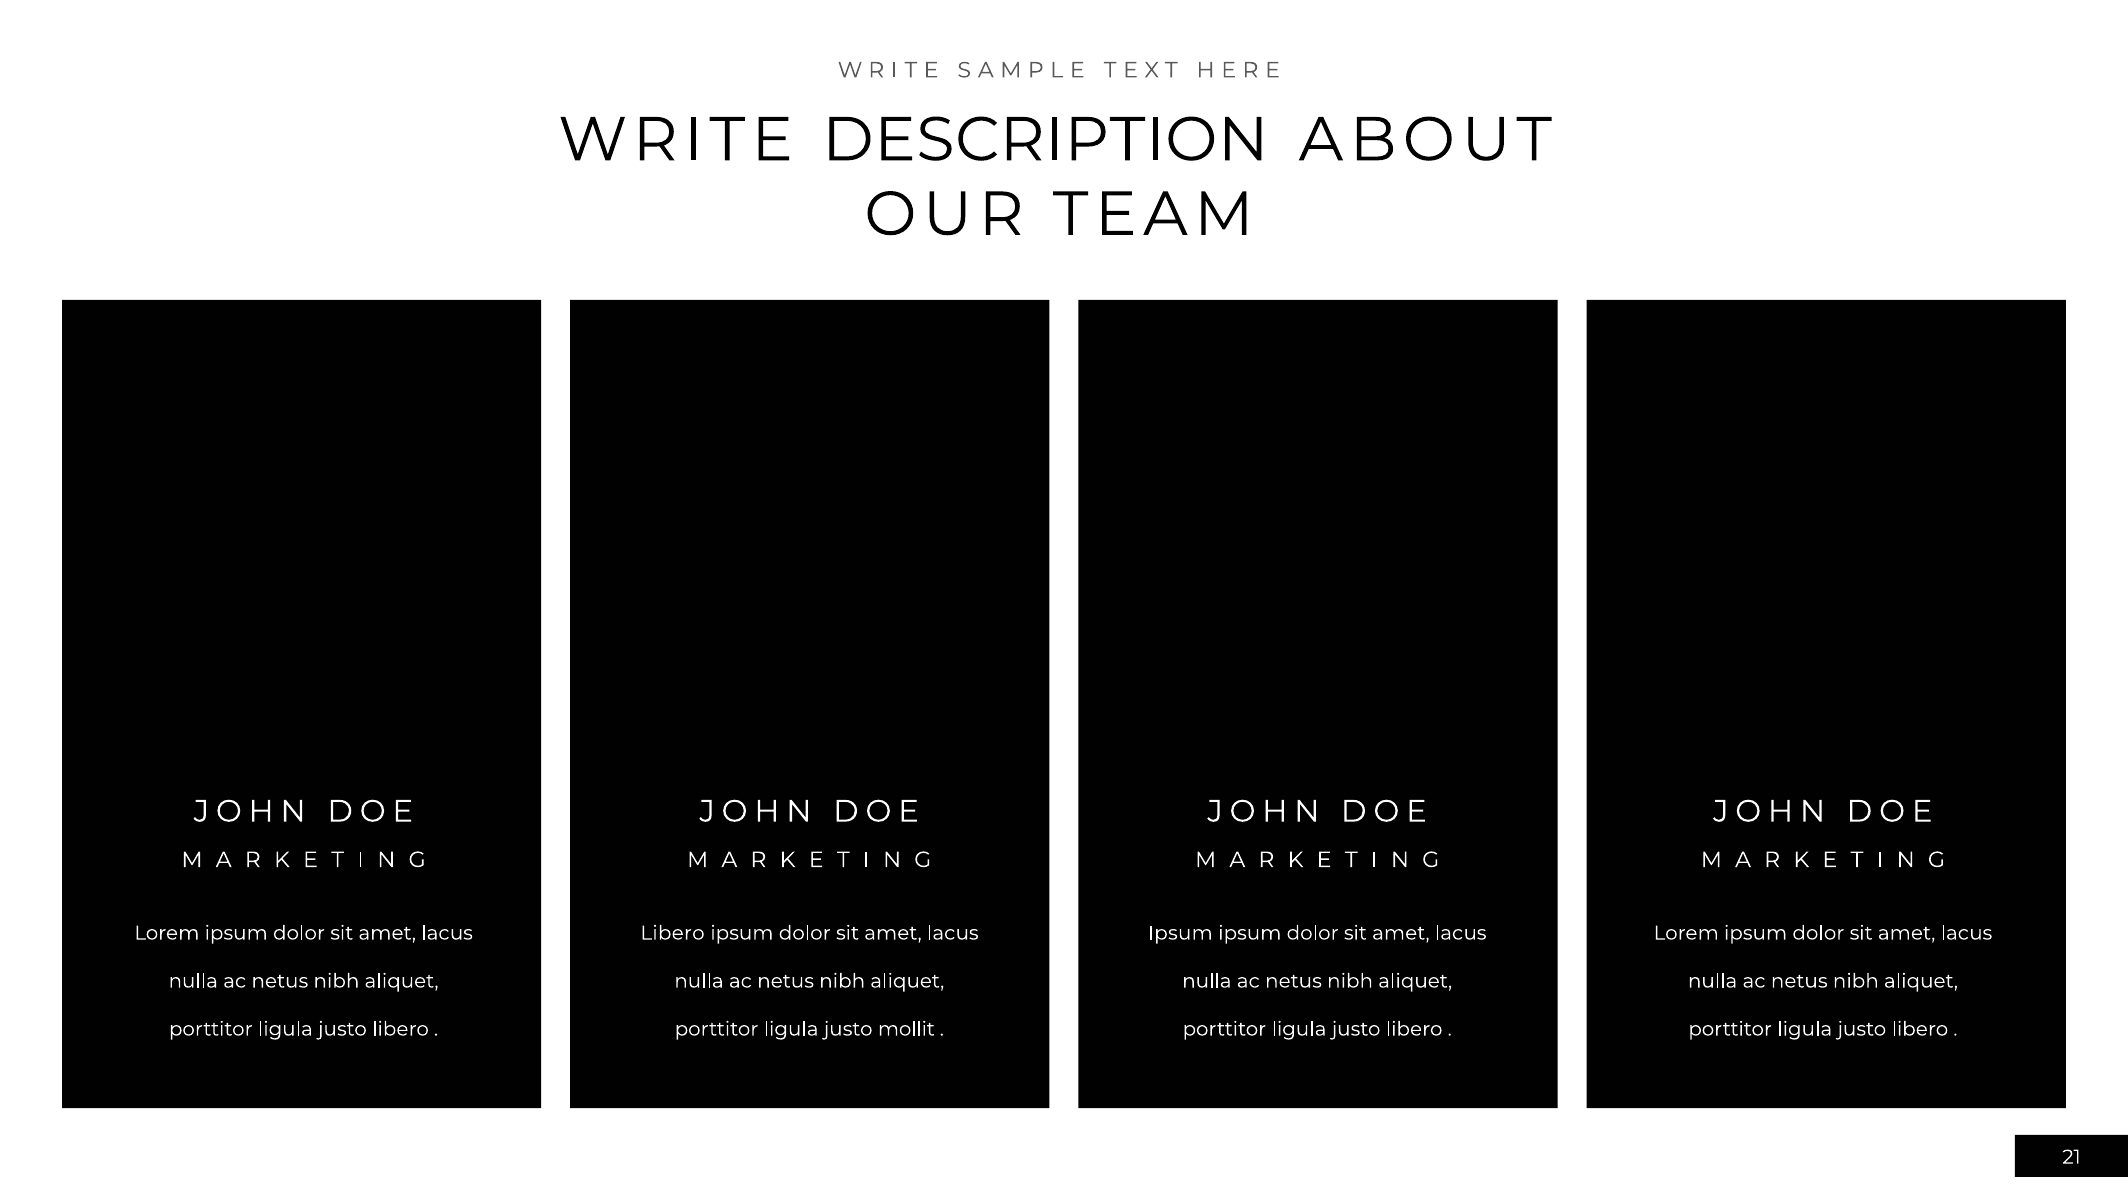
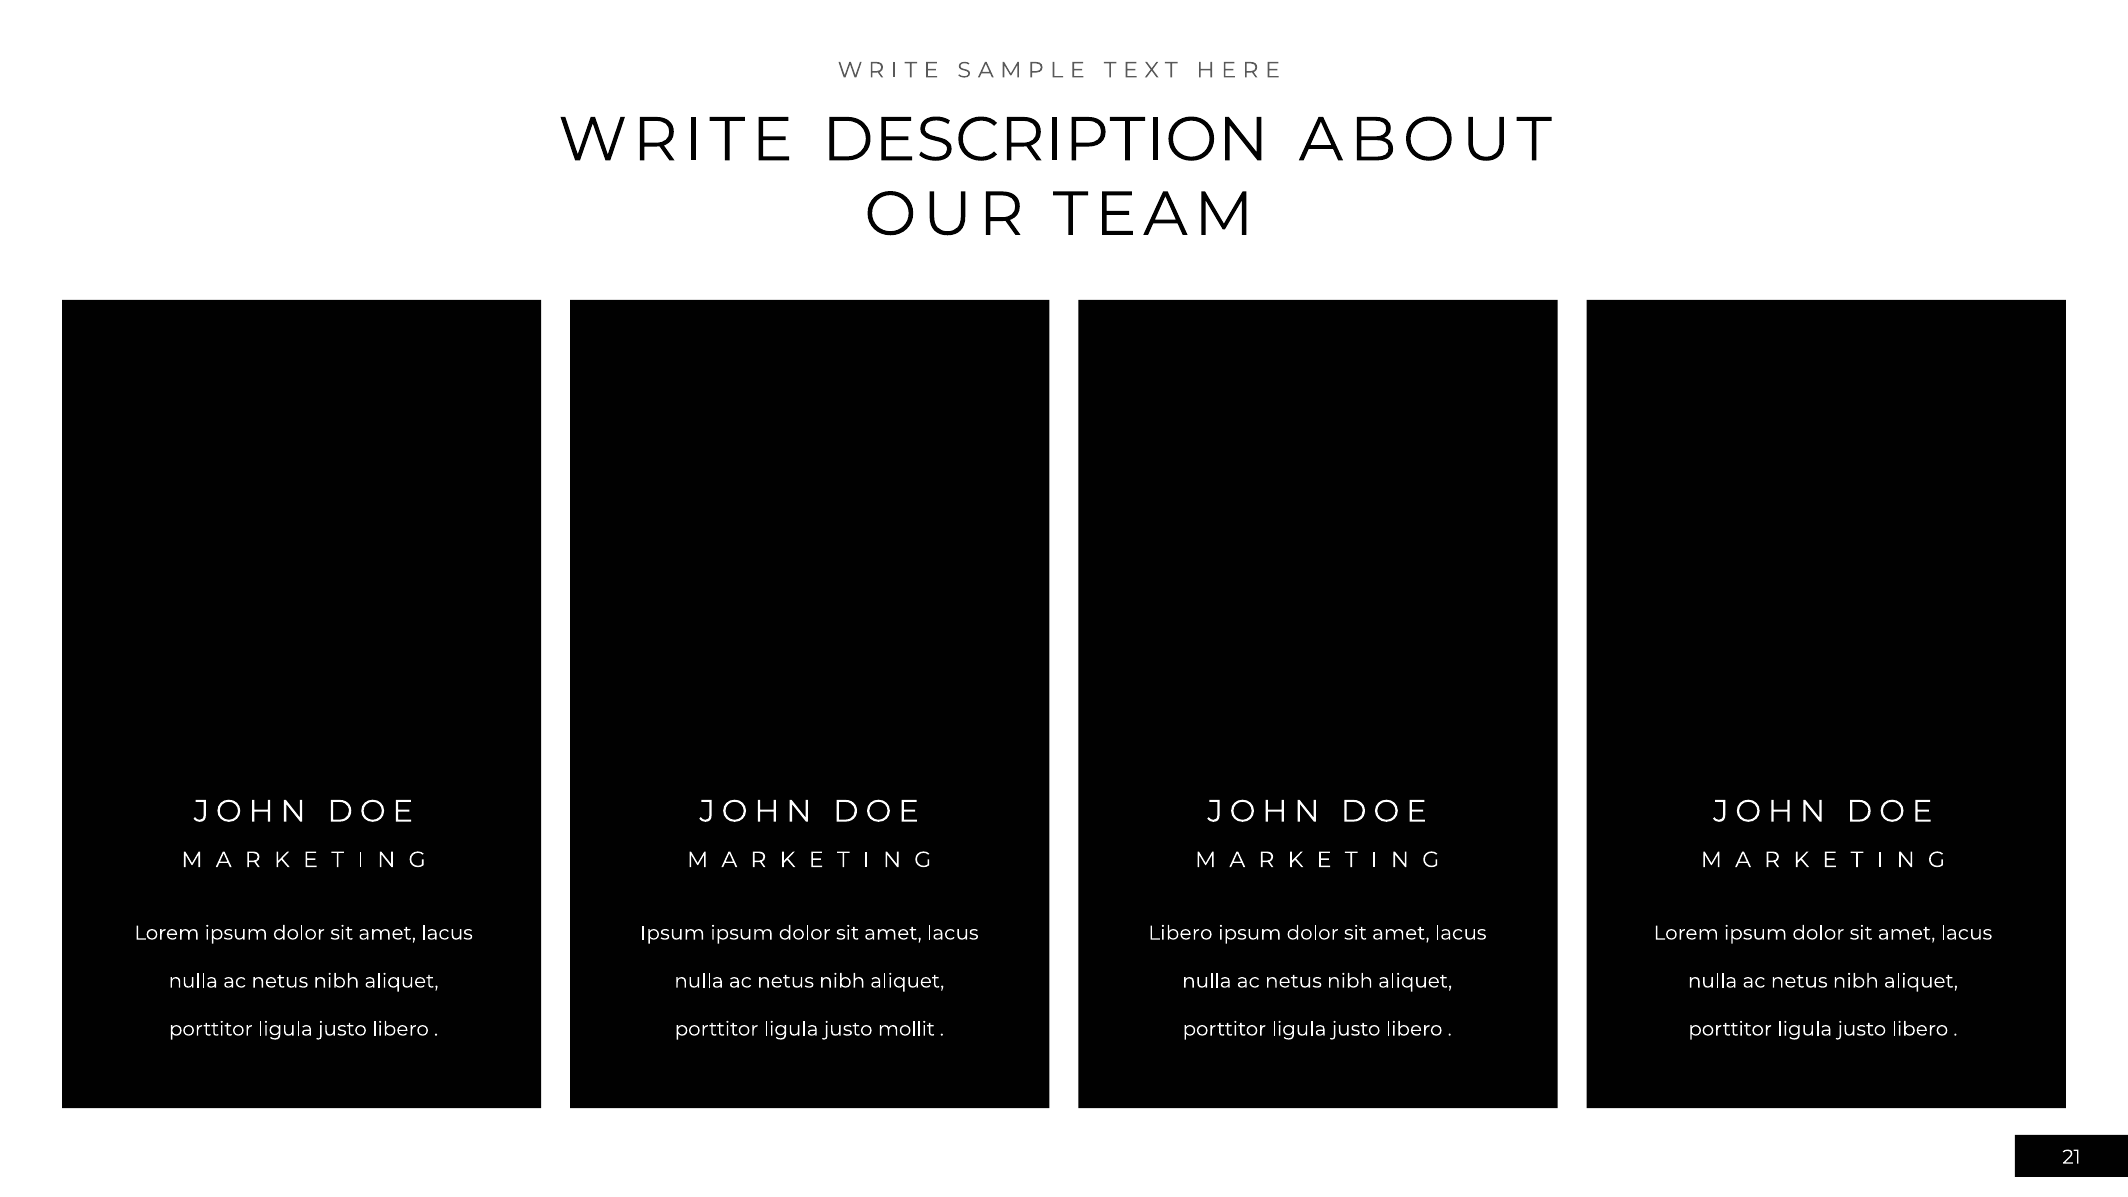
Libero: Libero -> Ipsum (673, 933)
Ipsum: Ipsum -> Libero (1180, 933)
